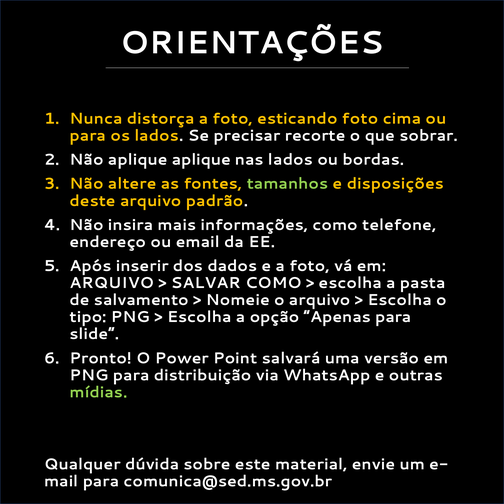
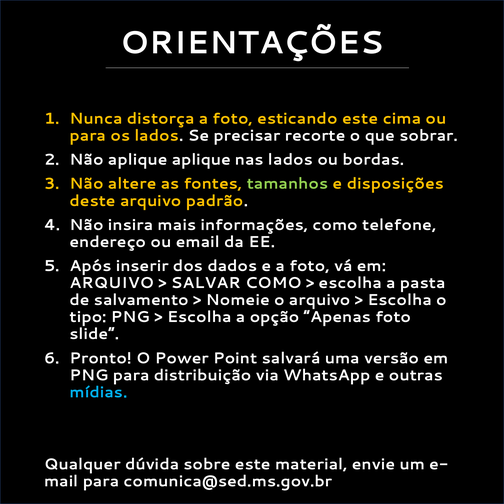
esticando foto: foto -> este (360, 119)
Apenas para: para -> foto (393, 317)
mídias colour: light green -> light blue (98, 392)
